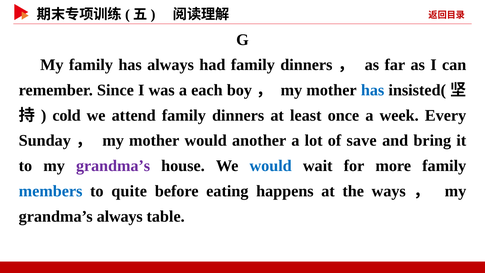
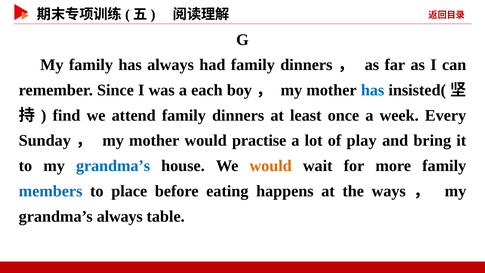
cold: cold -> find (66, 115)
another: another -> practise (259, 141)
save: save -> play (362, 141)
grandma’s colour: purple -> blue (113, 166)
would colour: blue -> orange (271, 166)
quite: quite -> place (129, 191)
